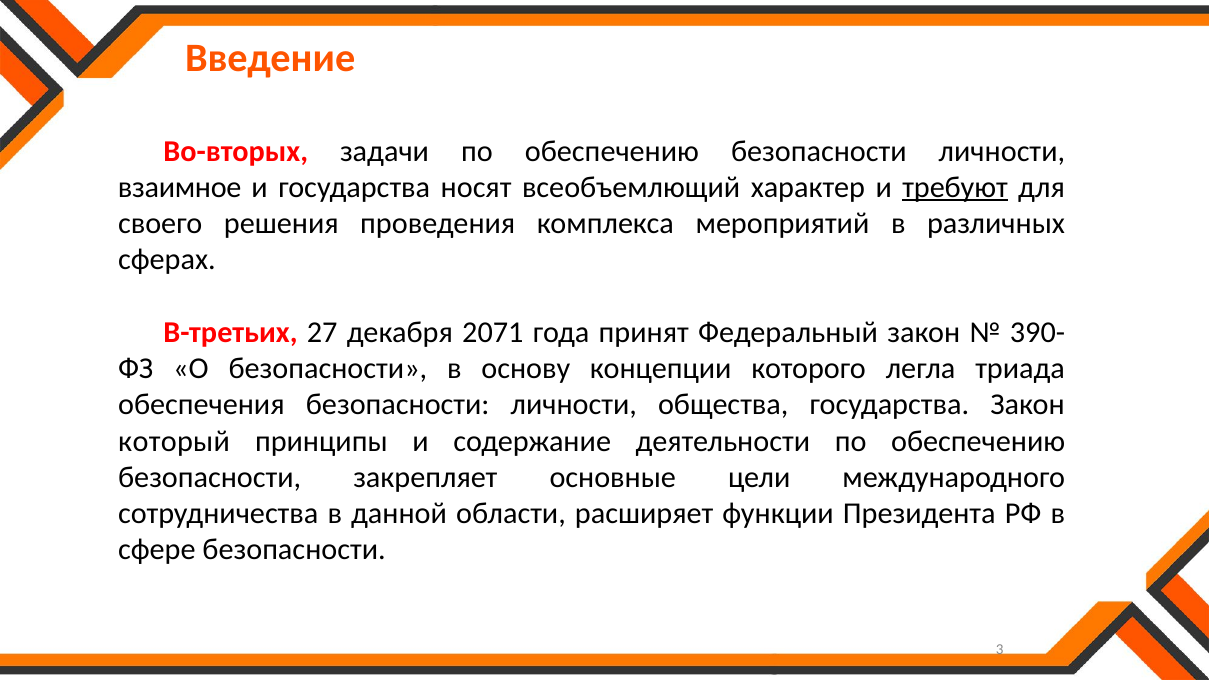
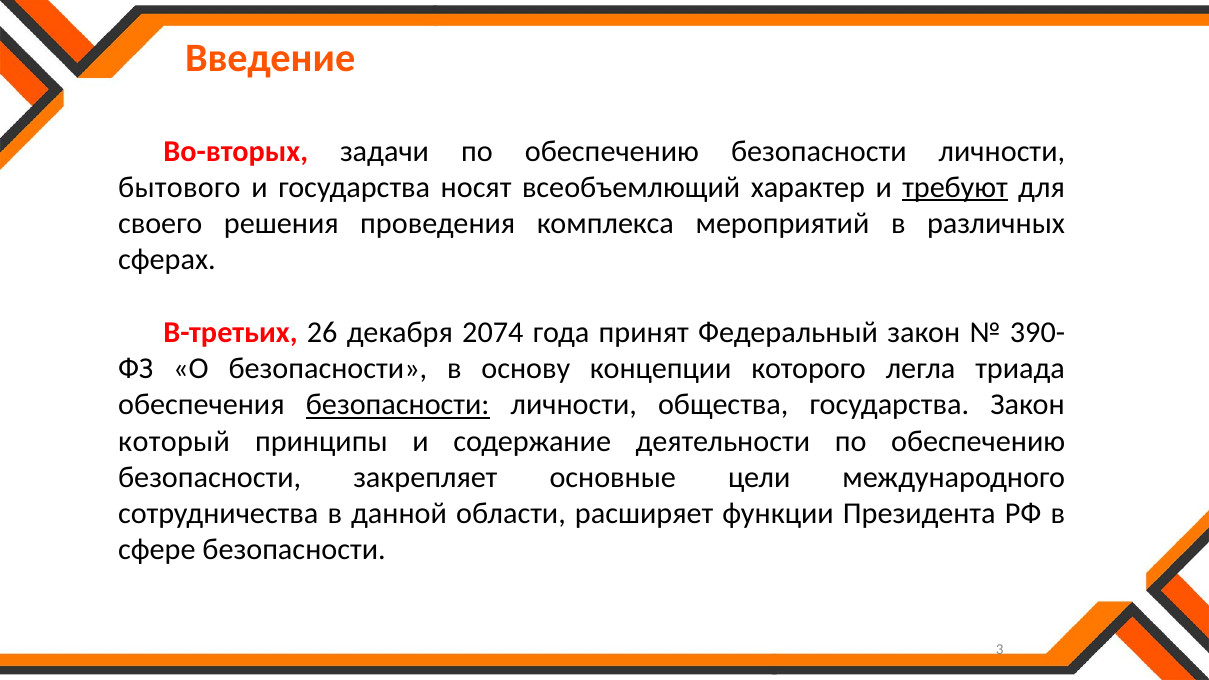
взаимное: взаимное -> бытового (179, 187)
27: 27 -> 26 (322, 332)
2071: 2071 -> 2074 (493, 332)
безопасности underline: none -> present (398, 405)
